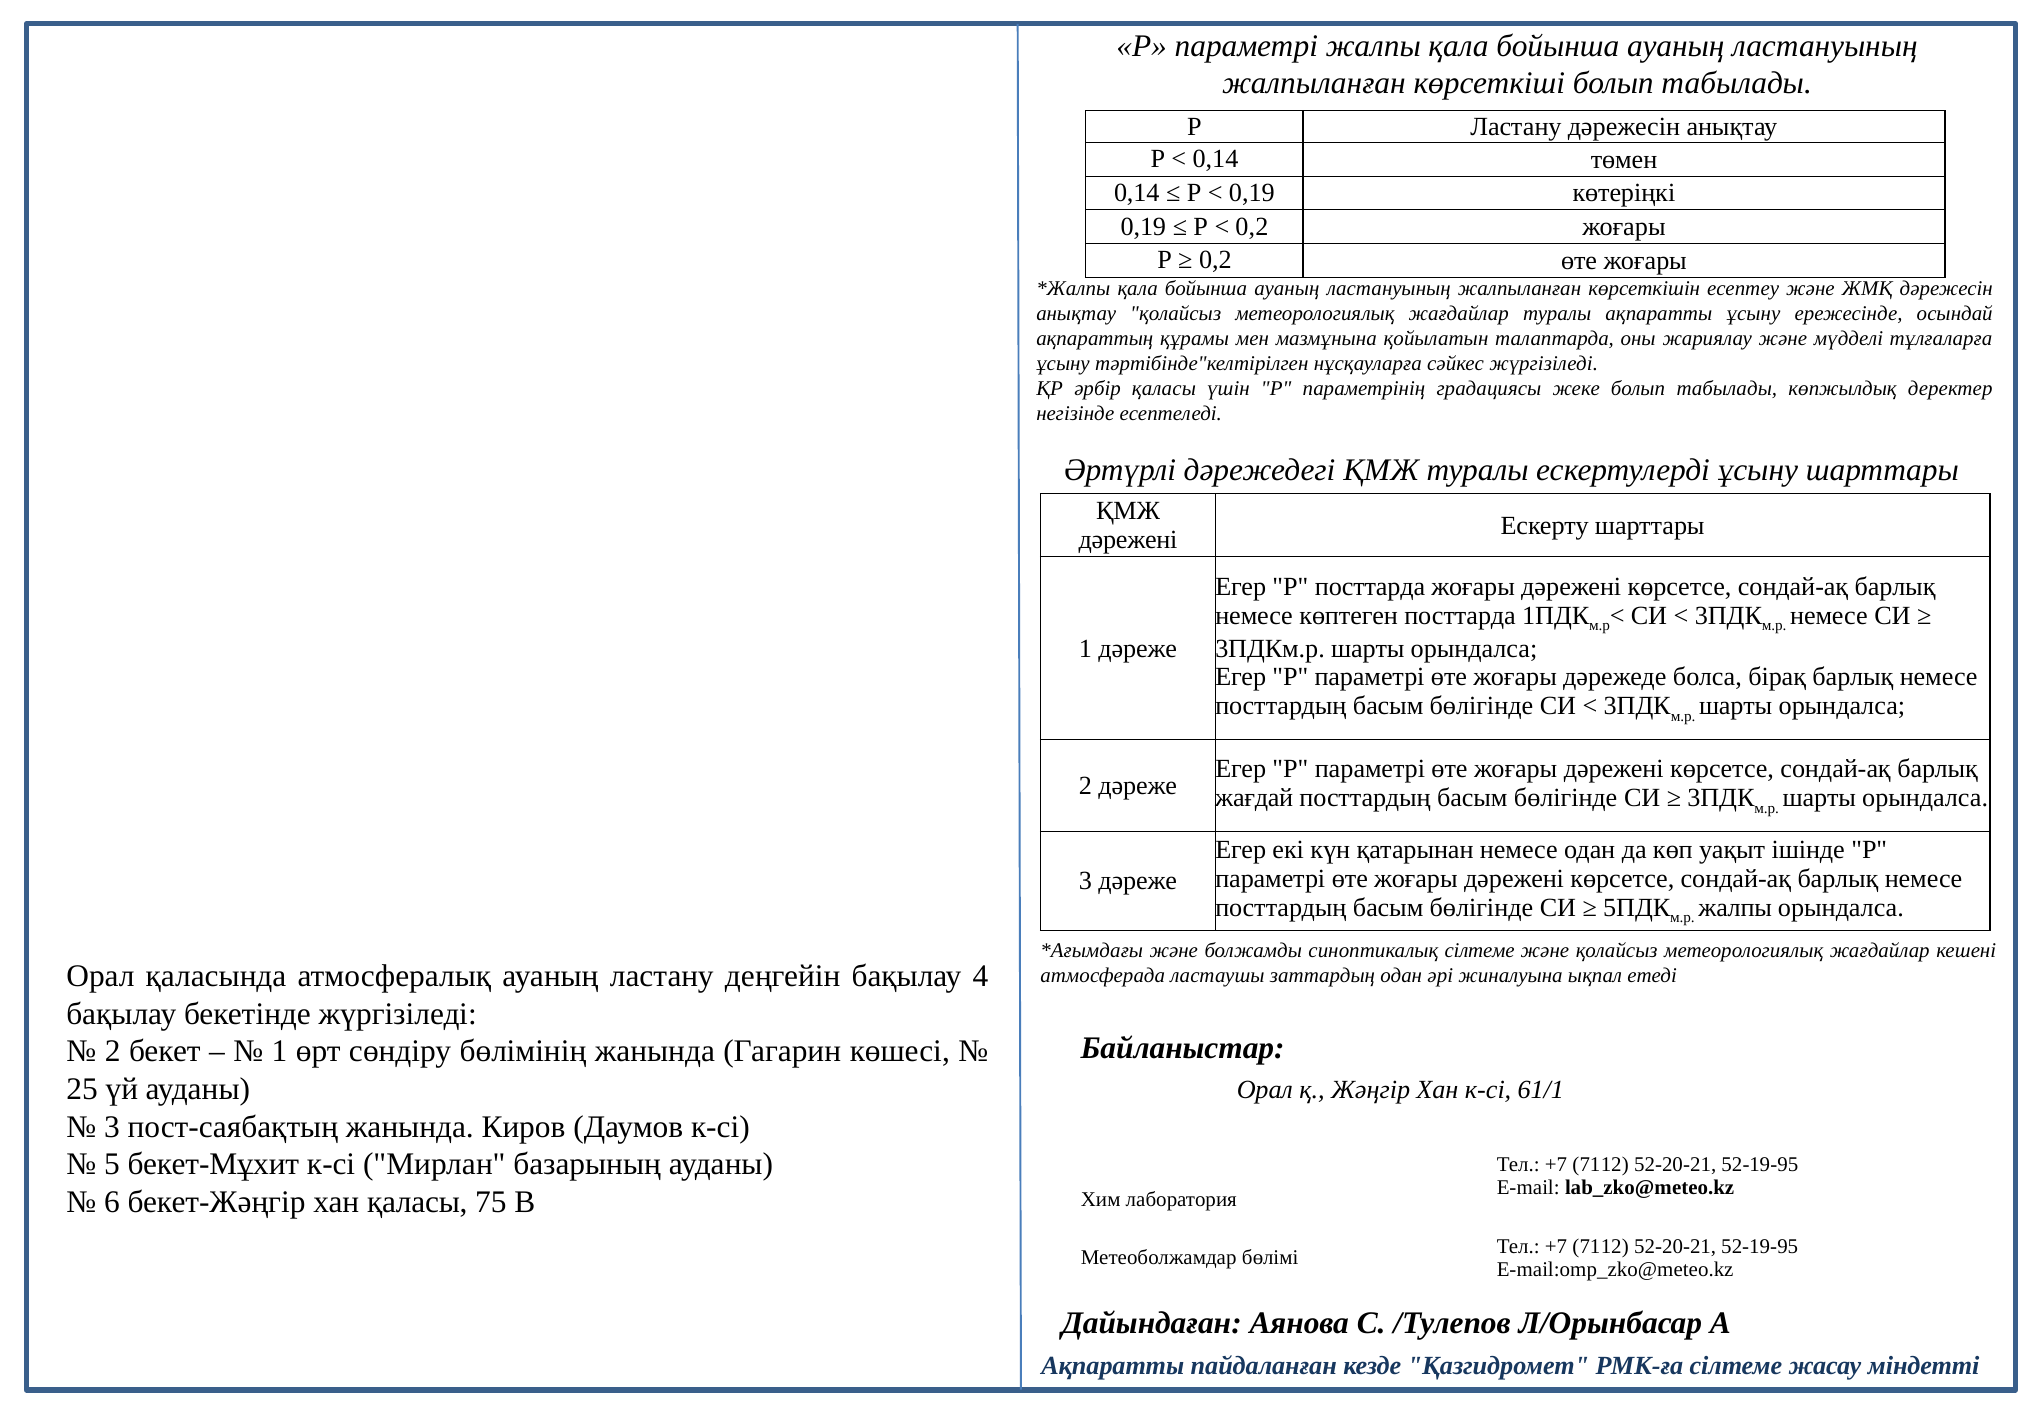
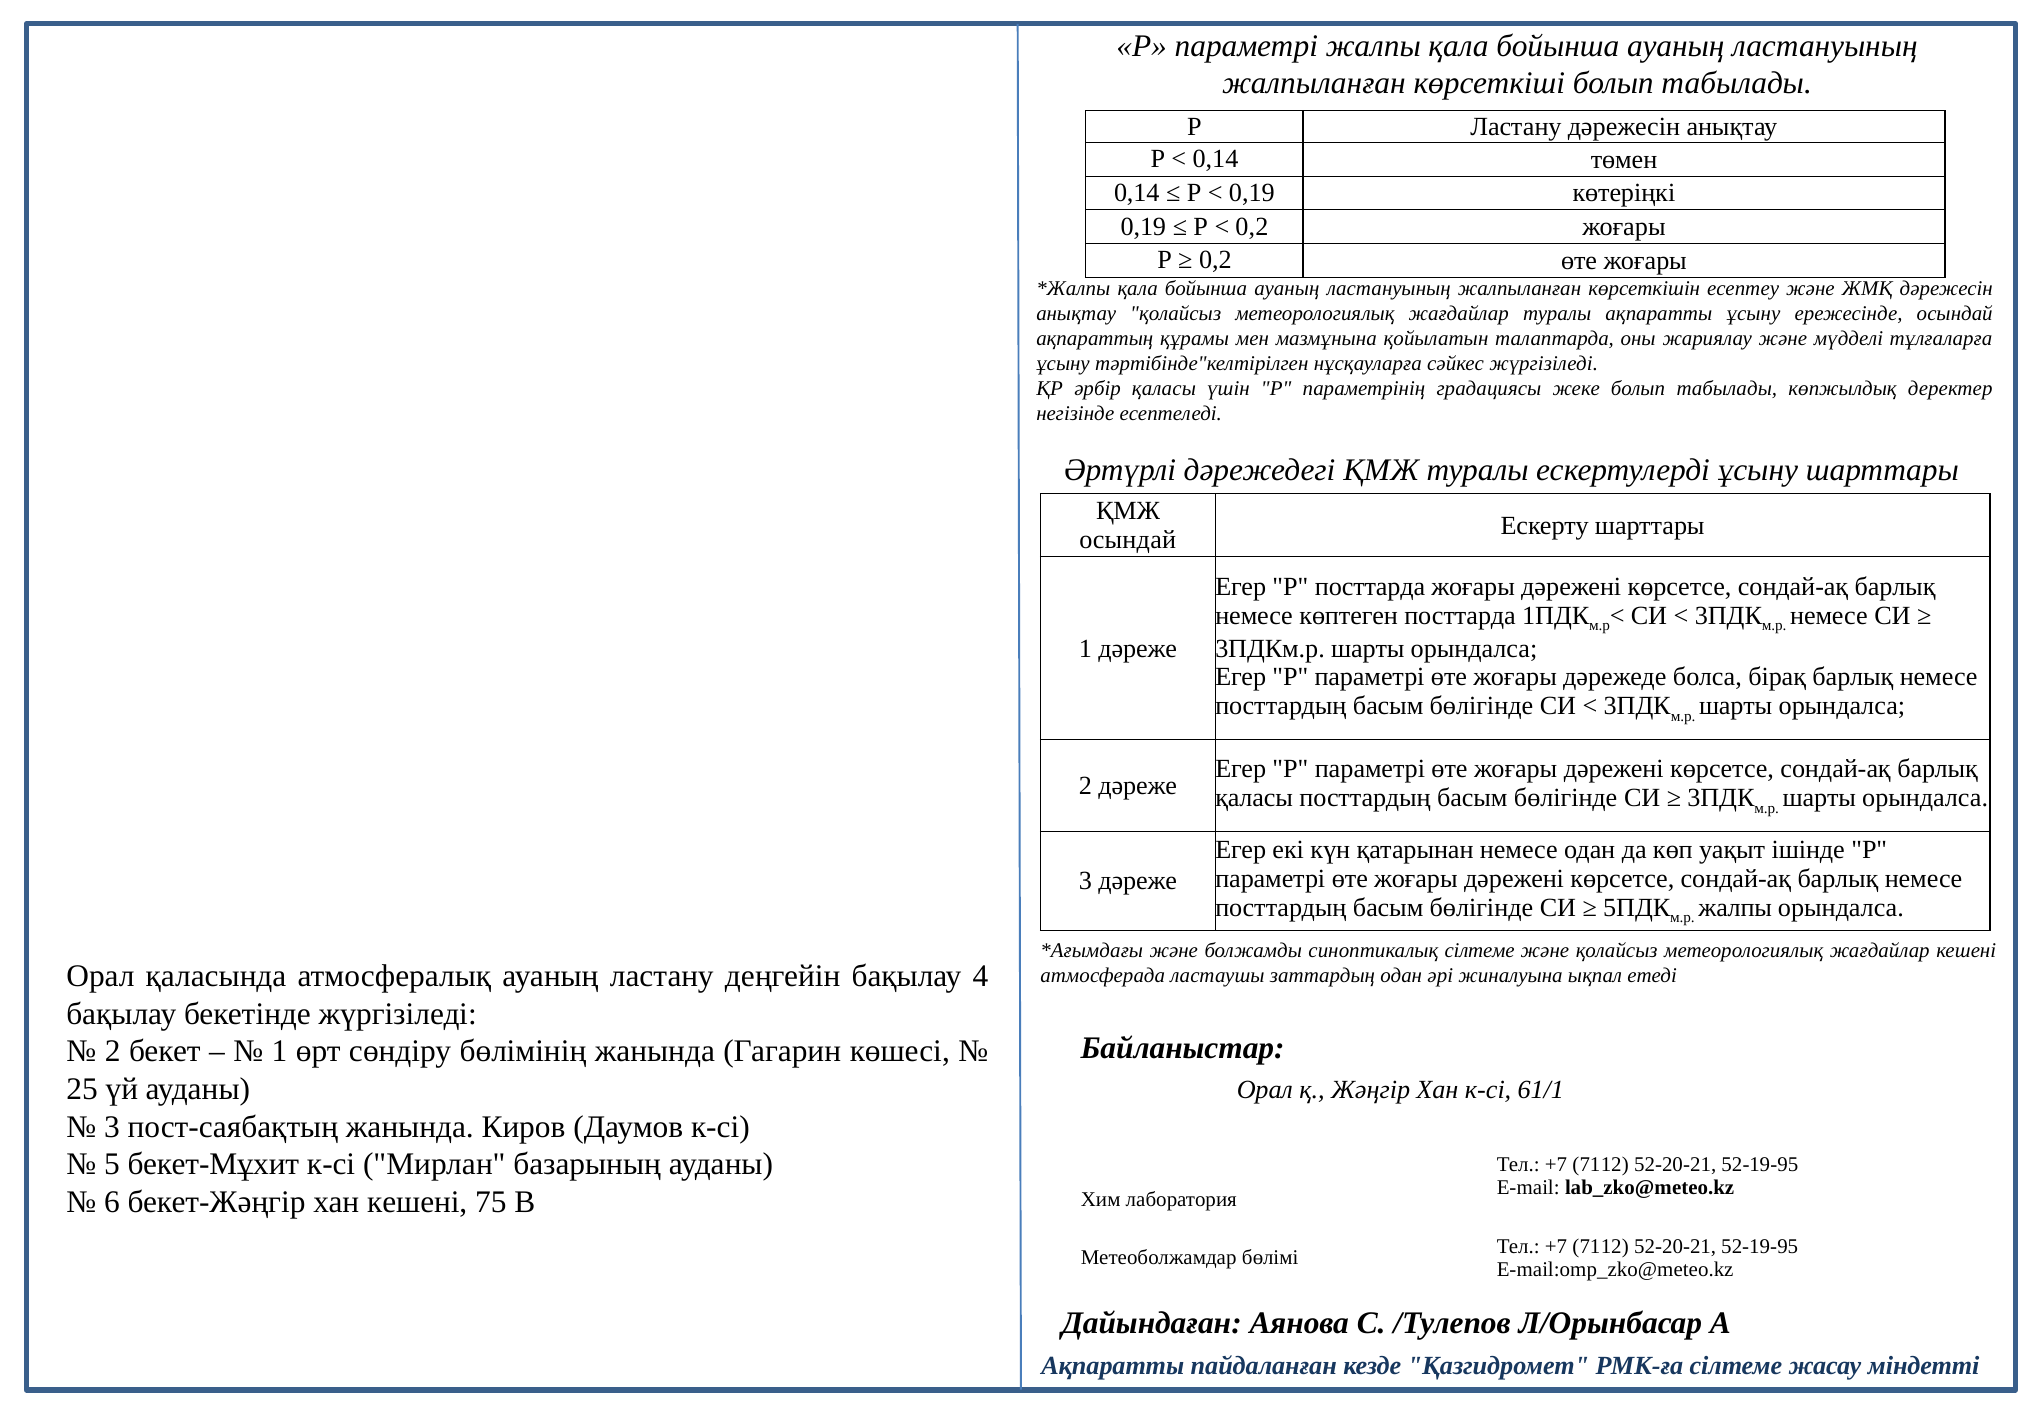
дәрежені: дәрежені -> осындай (1128, 540)
жағдай: жағдай -> қаласы (1254, 798)
хан қаласы: қаласы -> кешені (417, 1202)
